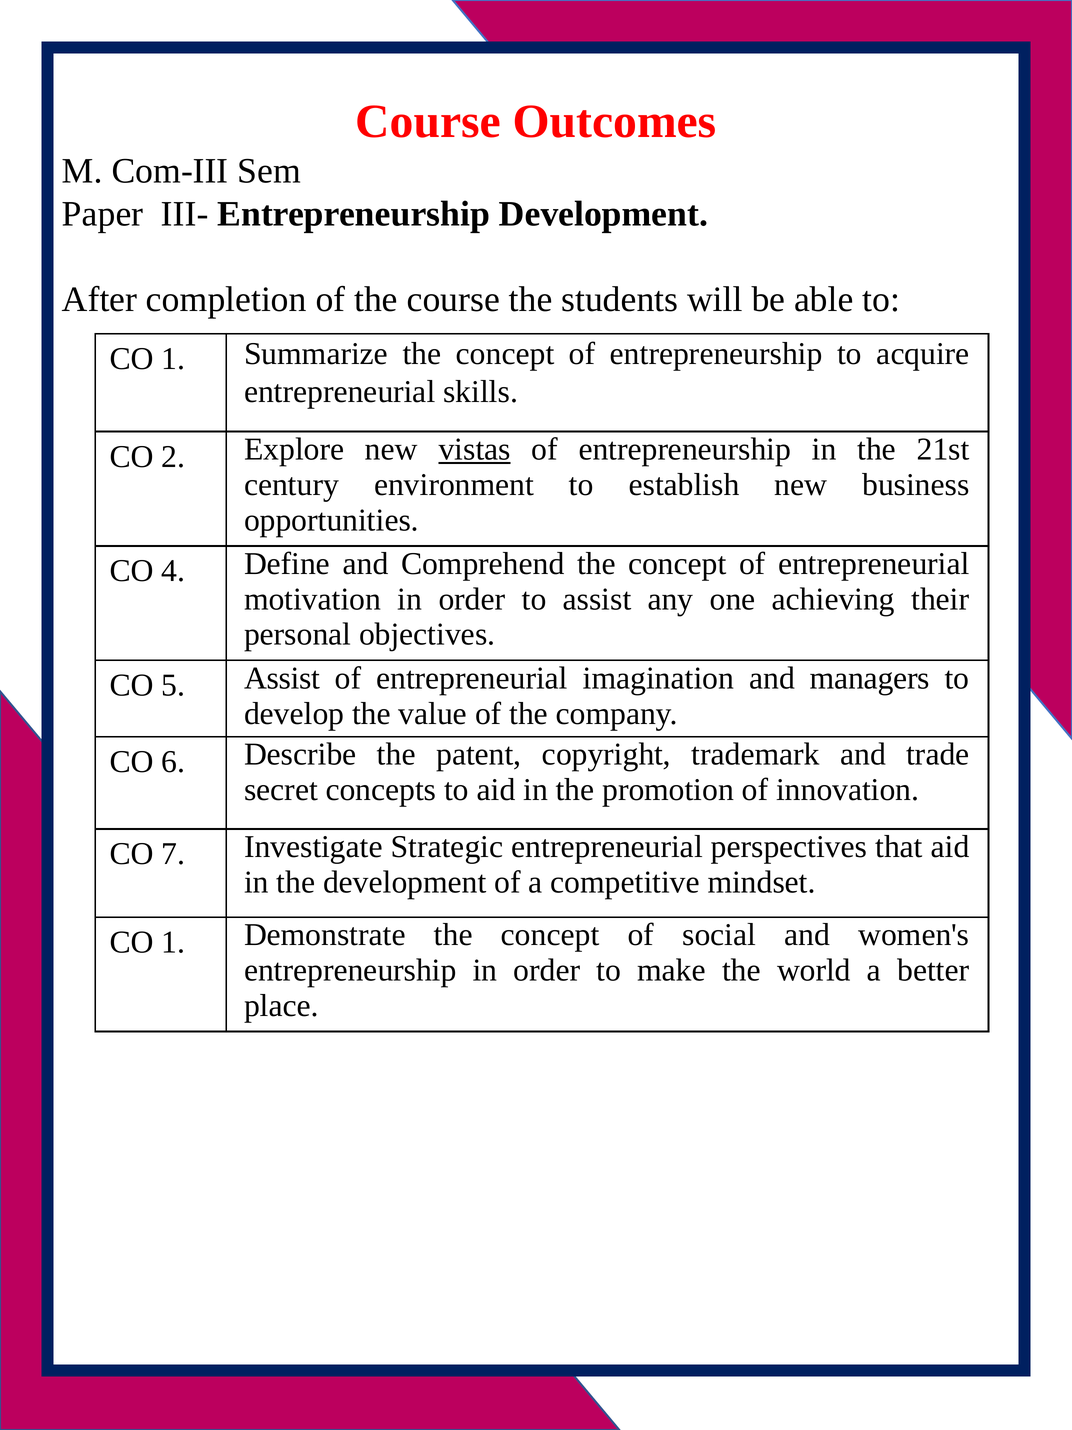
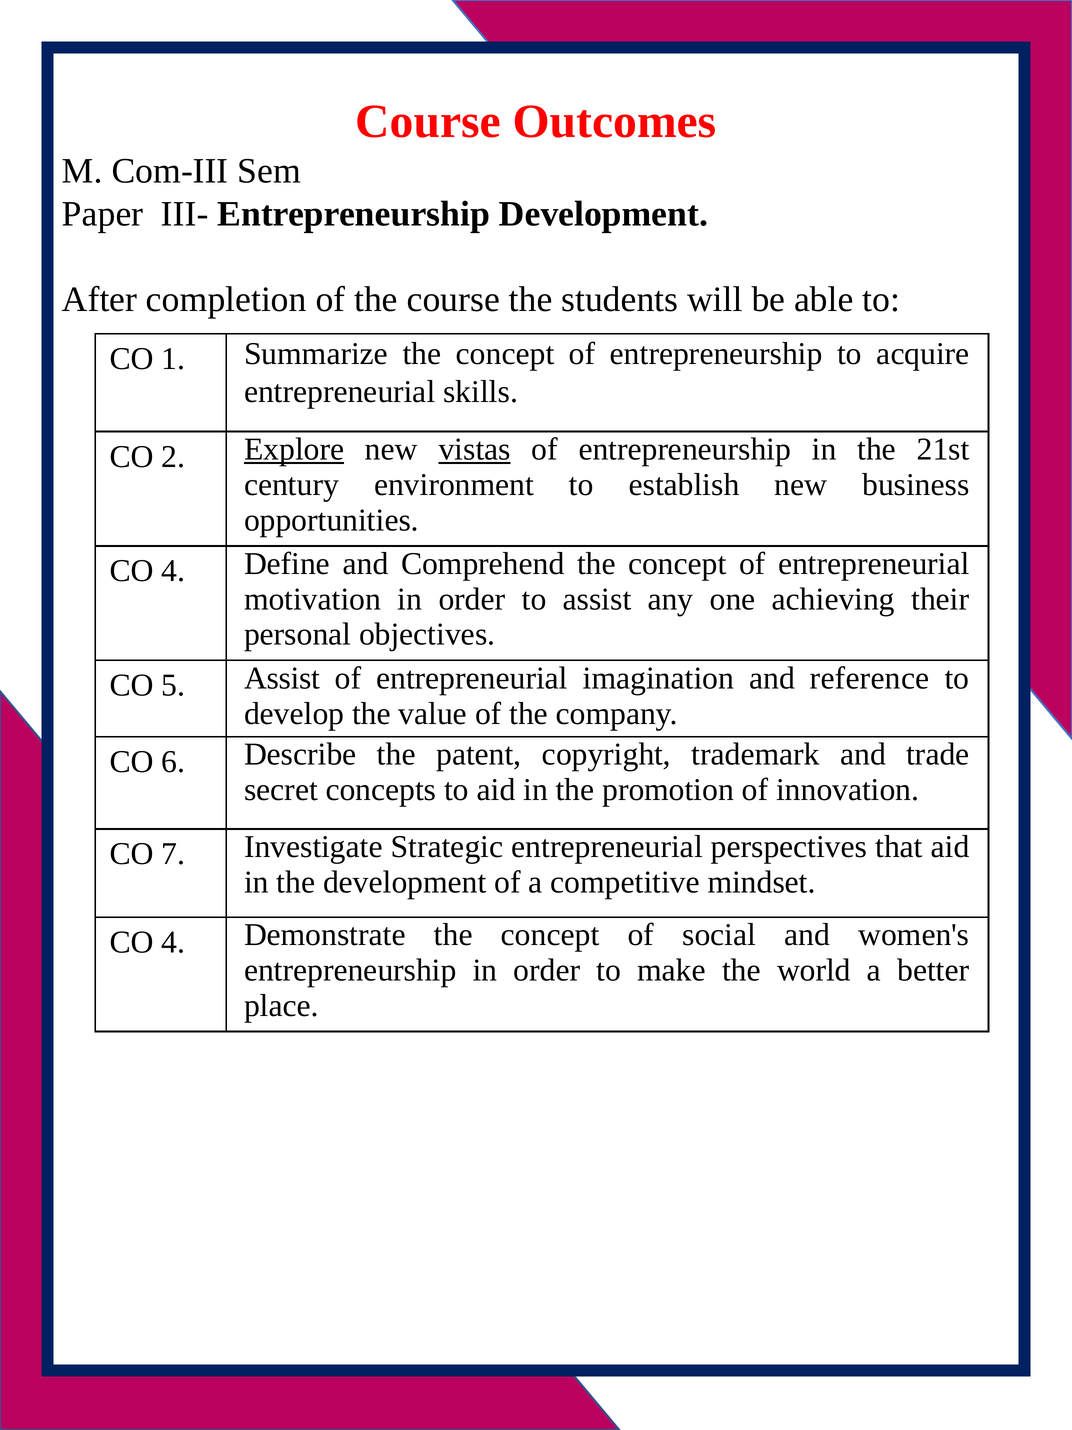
Explore underline: none -> present (294, 449)
managers: managers -> reference (870, 678)
1: 1 -> 4 (173, 942)
